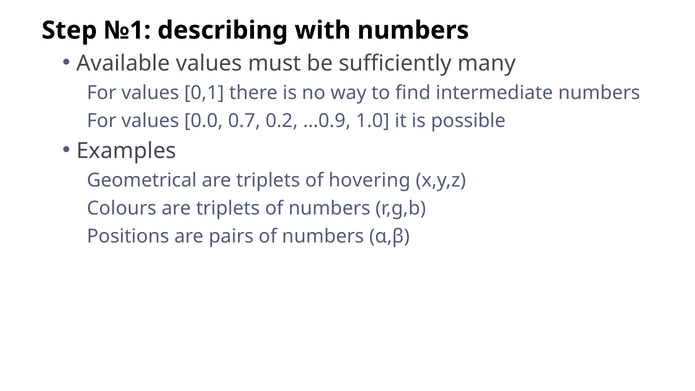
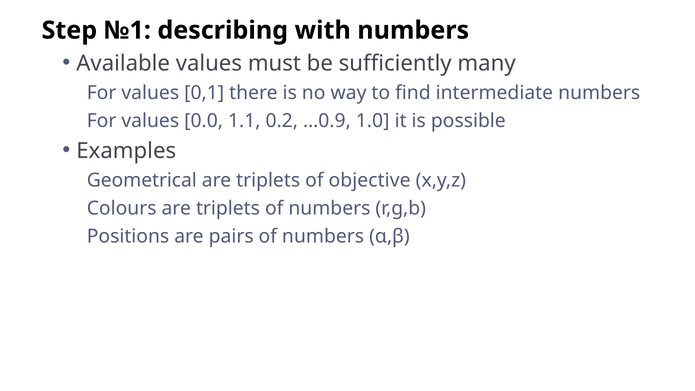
0.7: 0.7 -> 1.1 (244, 121)
hovering: hovering -> objective (370, 180)
